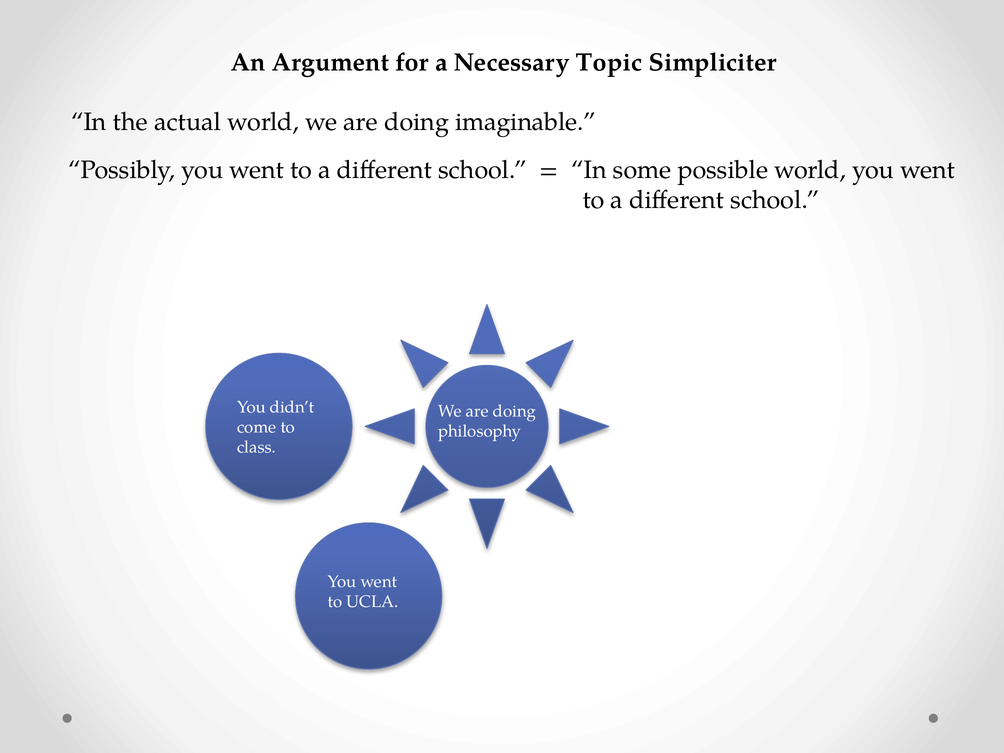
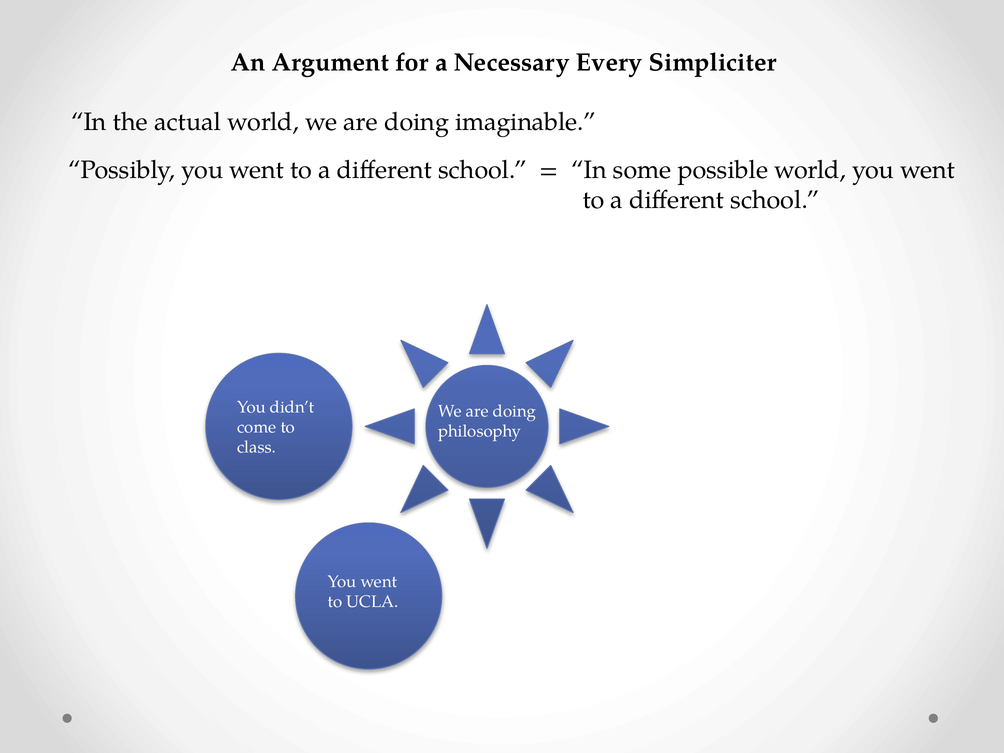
Topic: Topic -> Every (609, 62)
